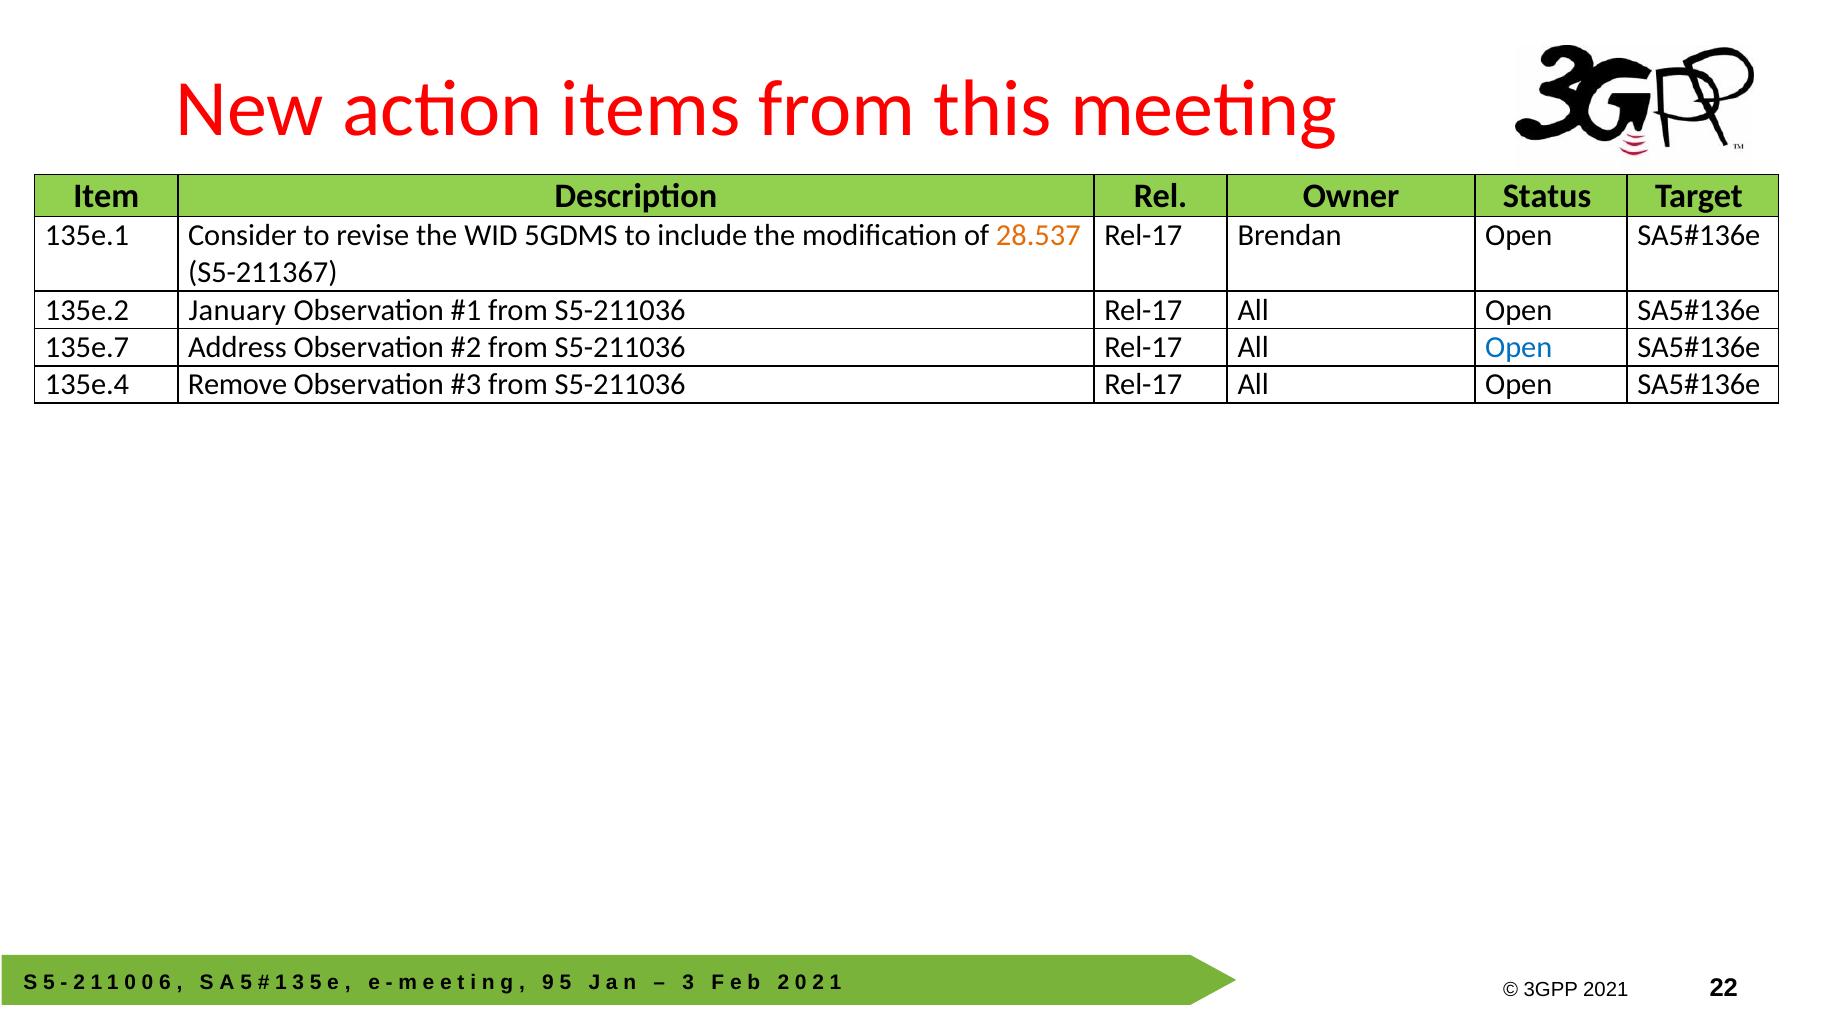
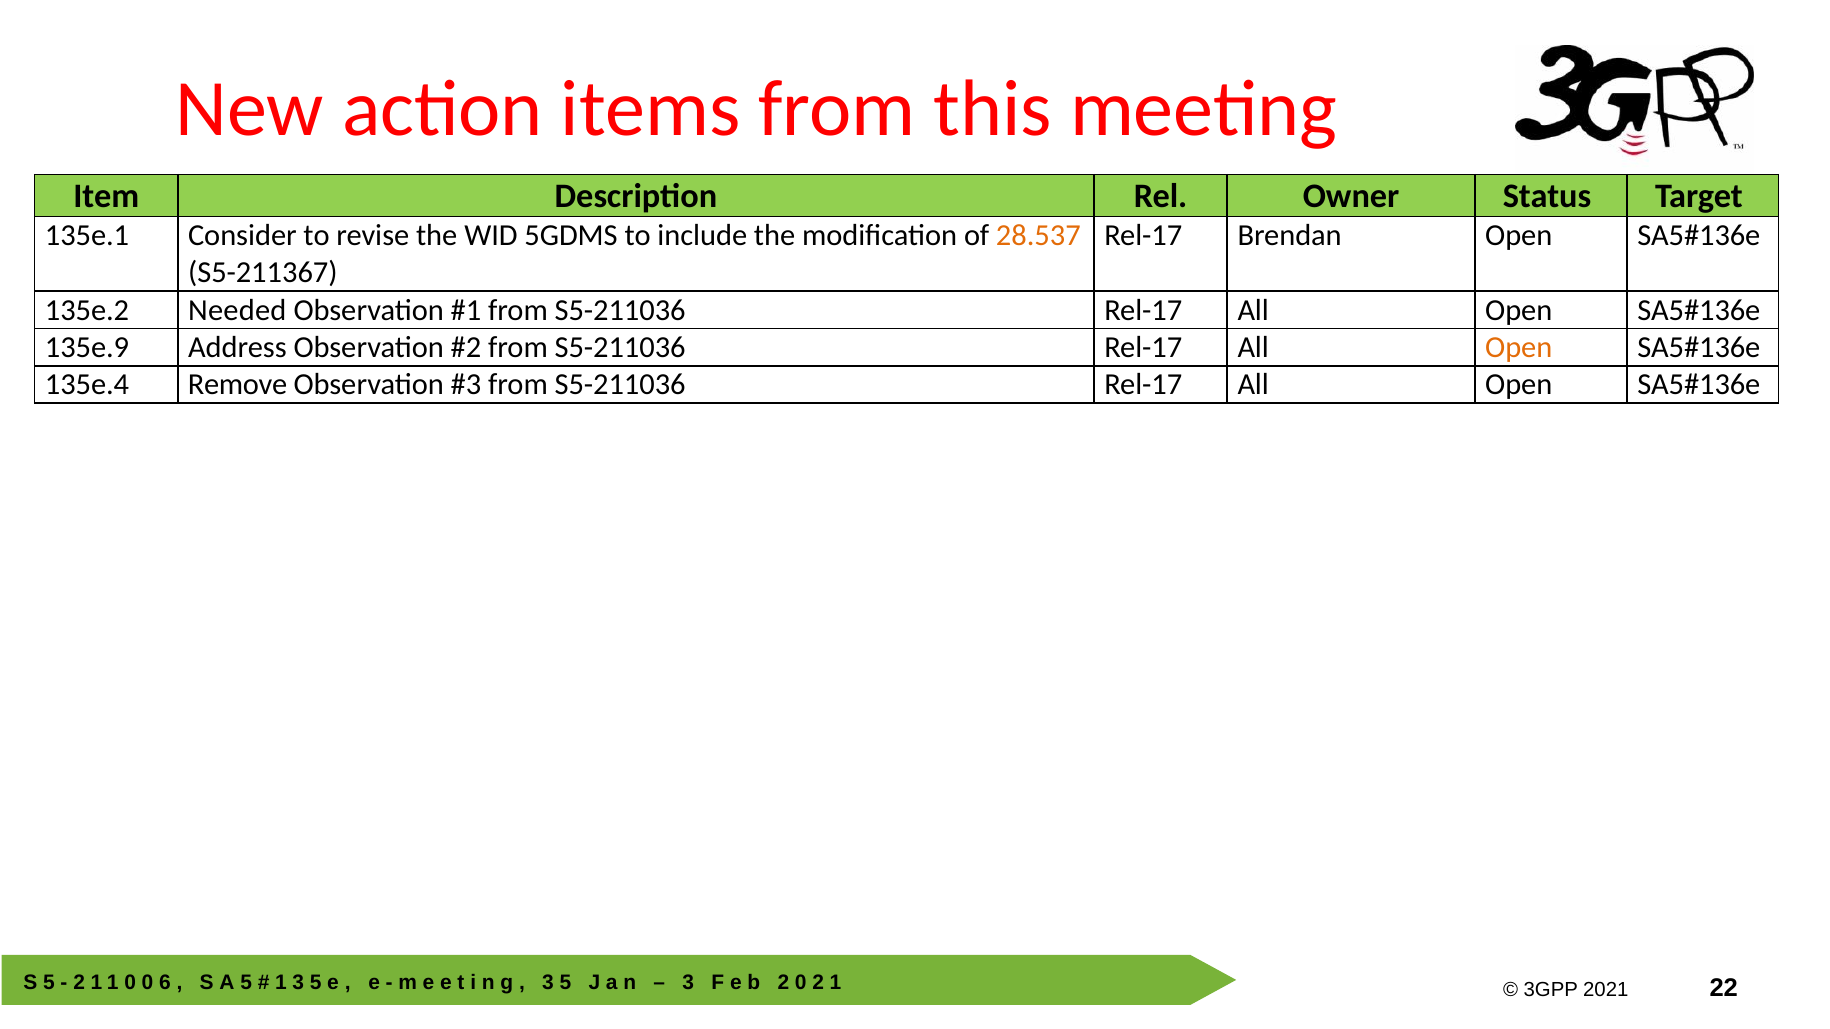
January: January -> Needed (237, 310)
135e.7: 135e.7 -> 135e.9 (87, 348)
Open colour: blue -> orange (1519, 348)
9: 9 -> 3 (548, 983)
